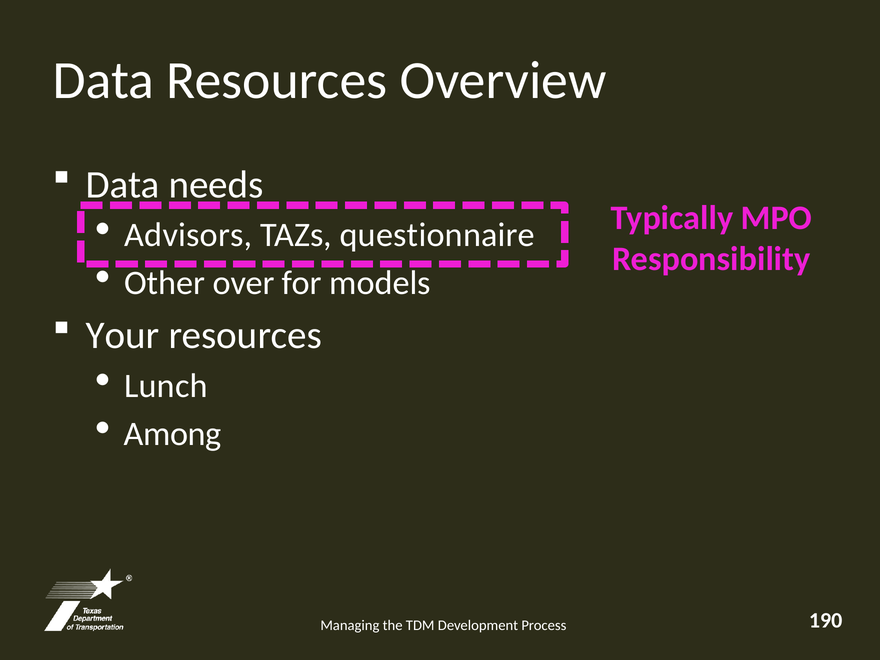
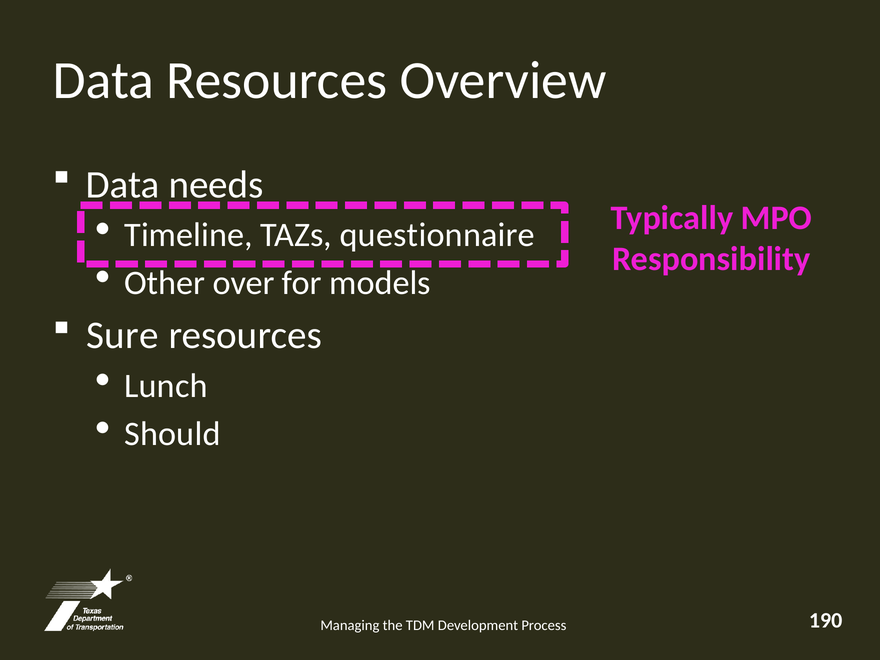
Advisors: Advisors -> Timeline (188, 235)
Your: Your -> Sure (123, 335)
Among: Among -> Should (172, 434)
